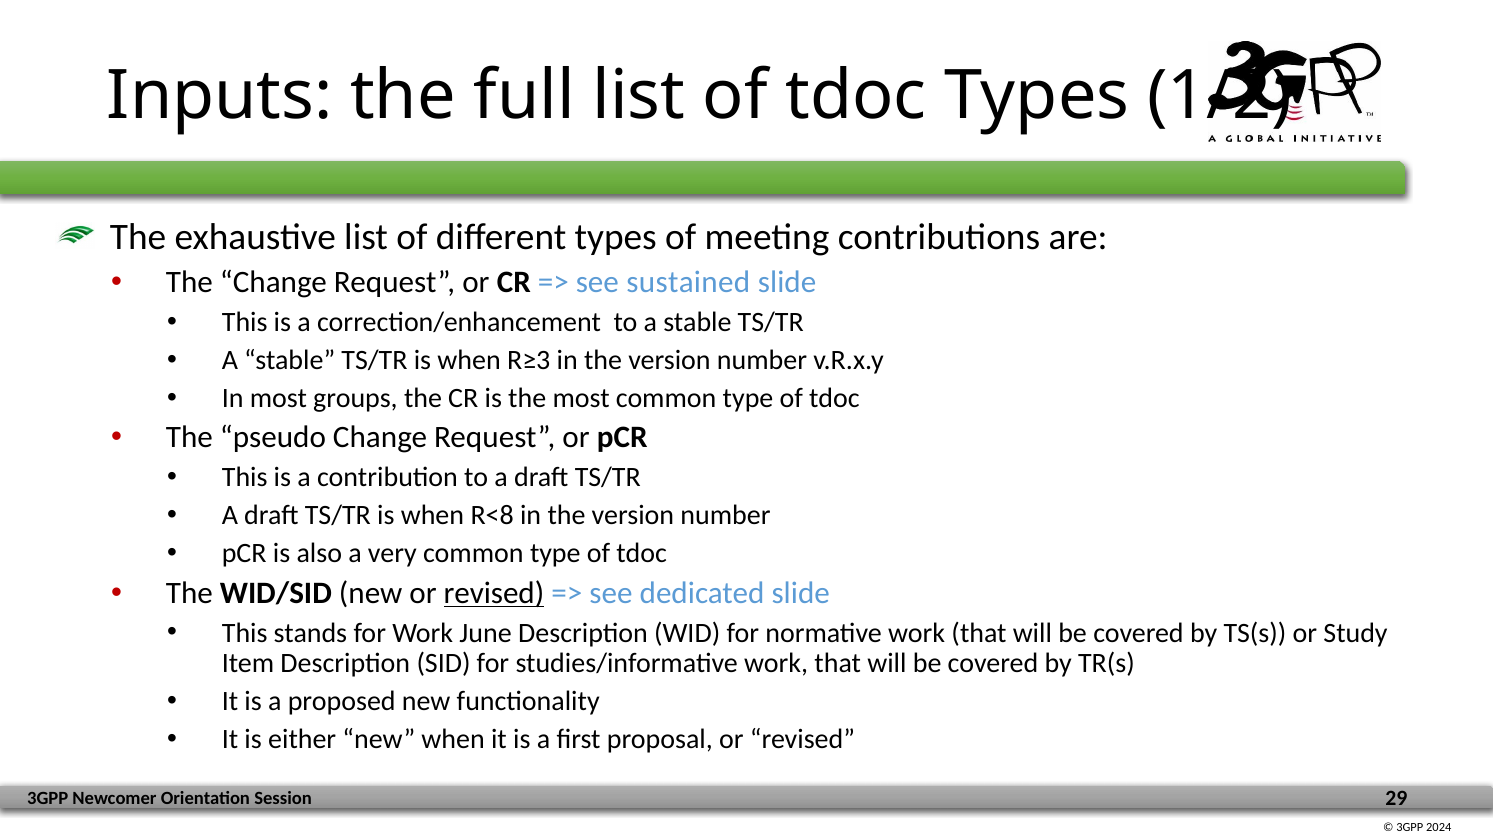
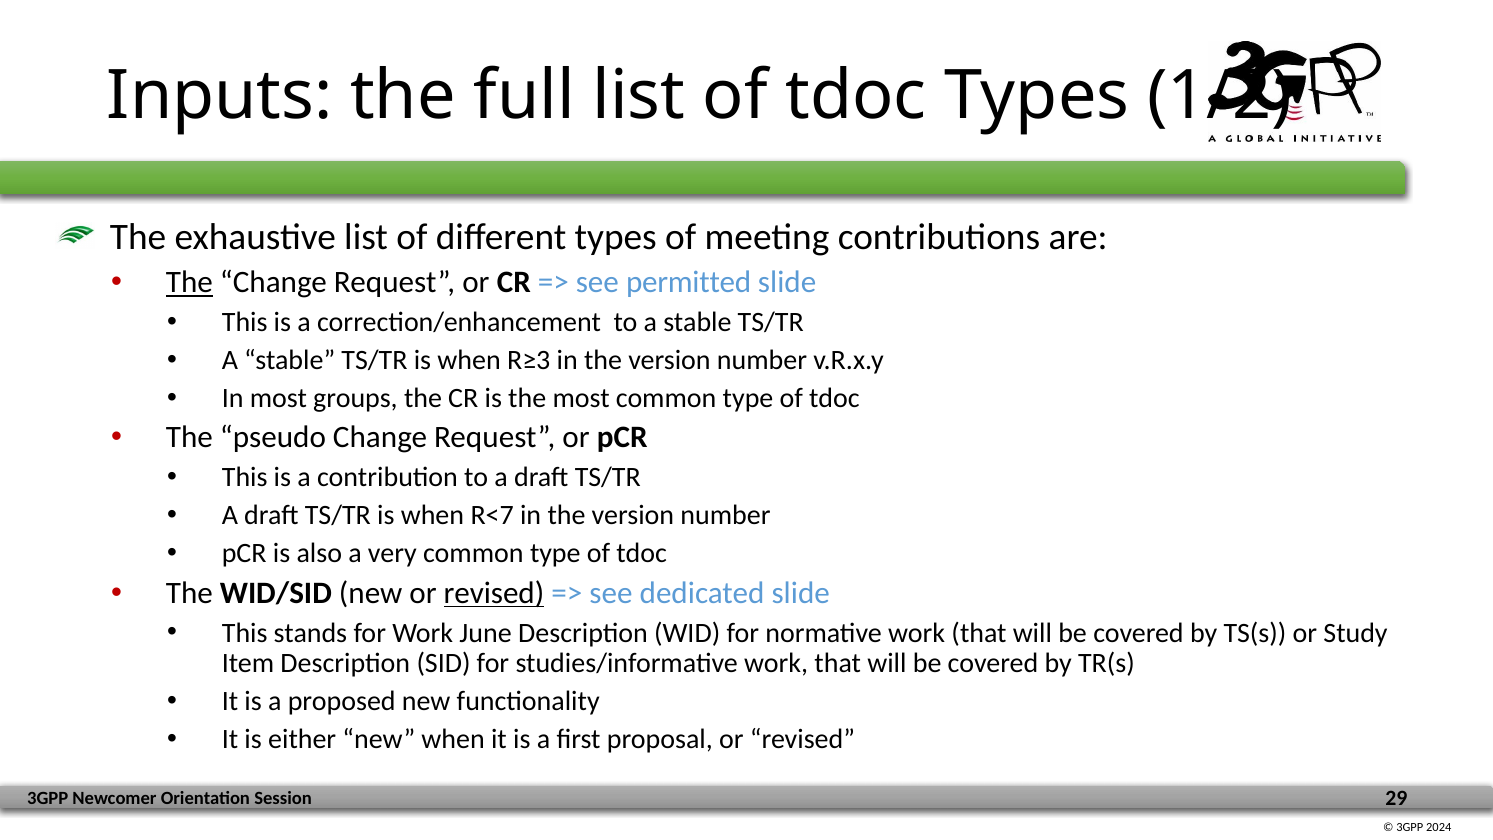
The underline: none -> present (189, 282)
sustained: sustained -> permitted (689, 282)
R<8: R<8 -> R<7 (492, 515)
